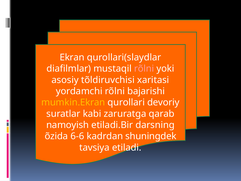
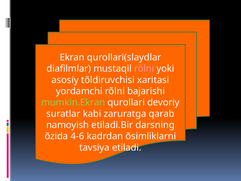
mumkin.Ekran colour: yellow -> light green (73, 102)
6-6: 6-6 -> 4-6 (77, 136)
shuningdek: shuningdek -> õsimliklarni (151, 136)
